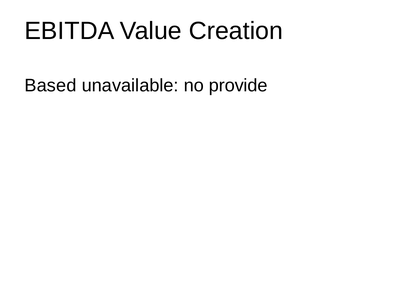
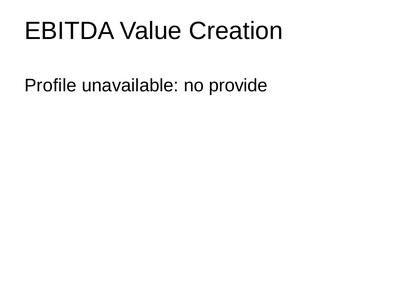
Based: Based -> Profile (51, 86)
